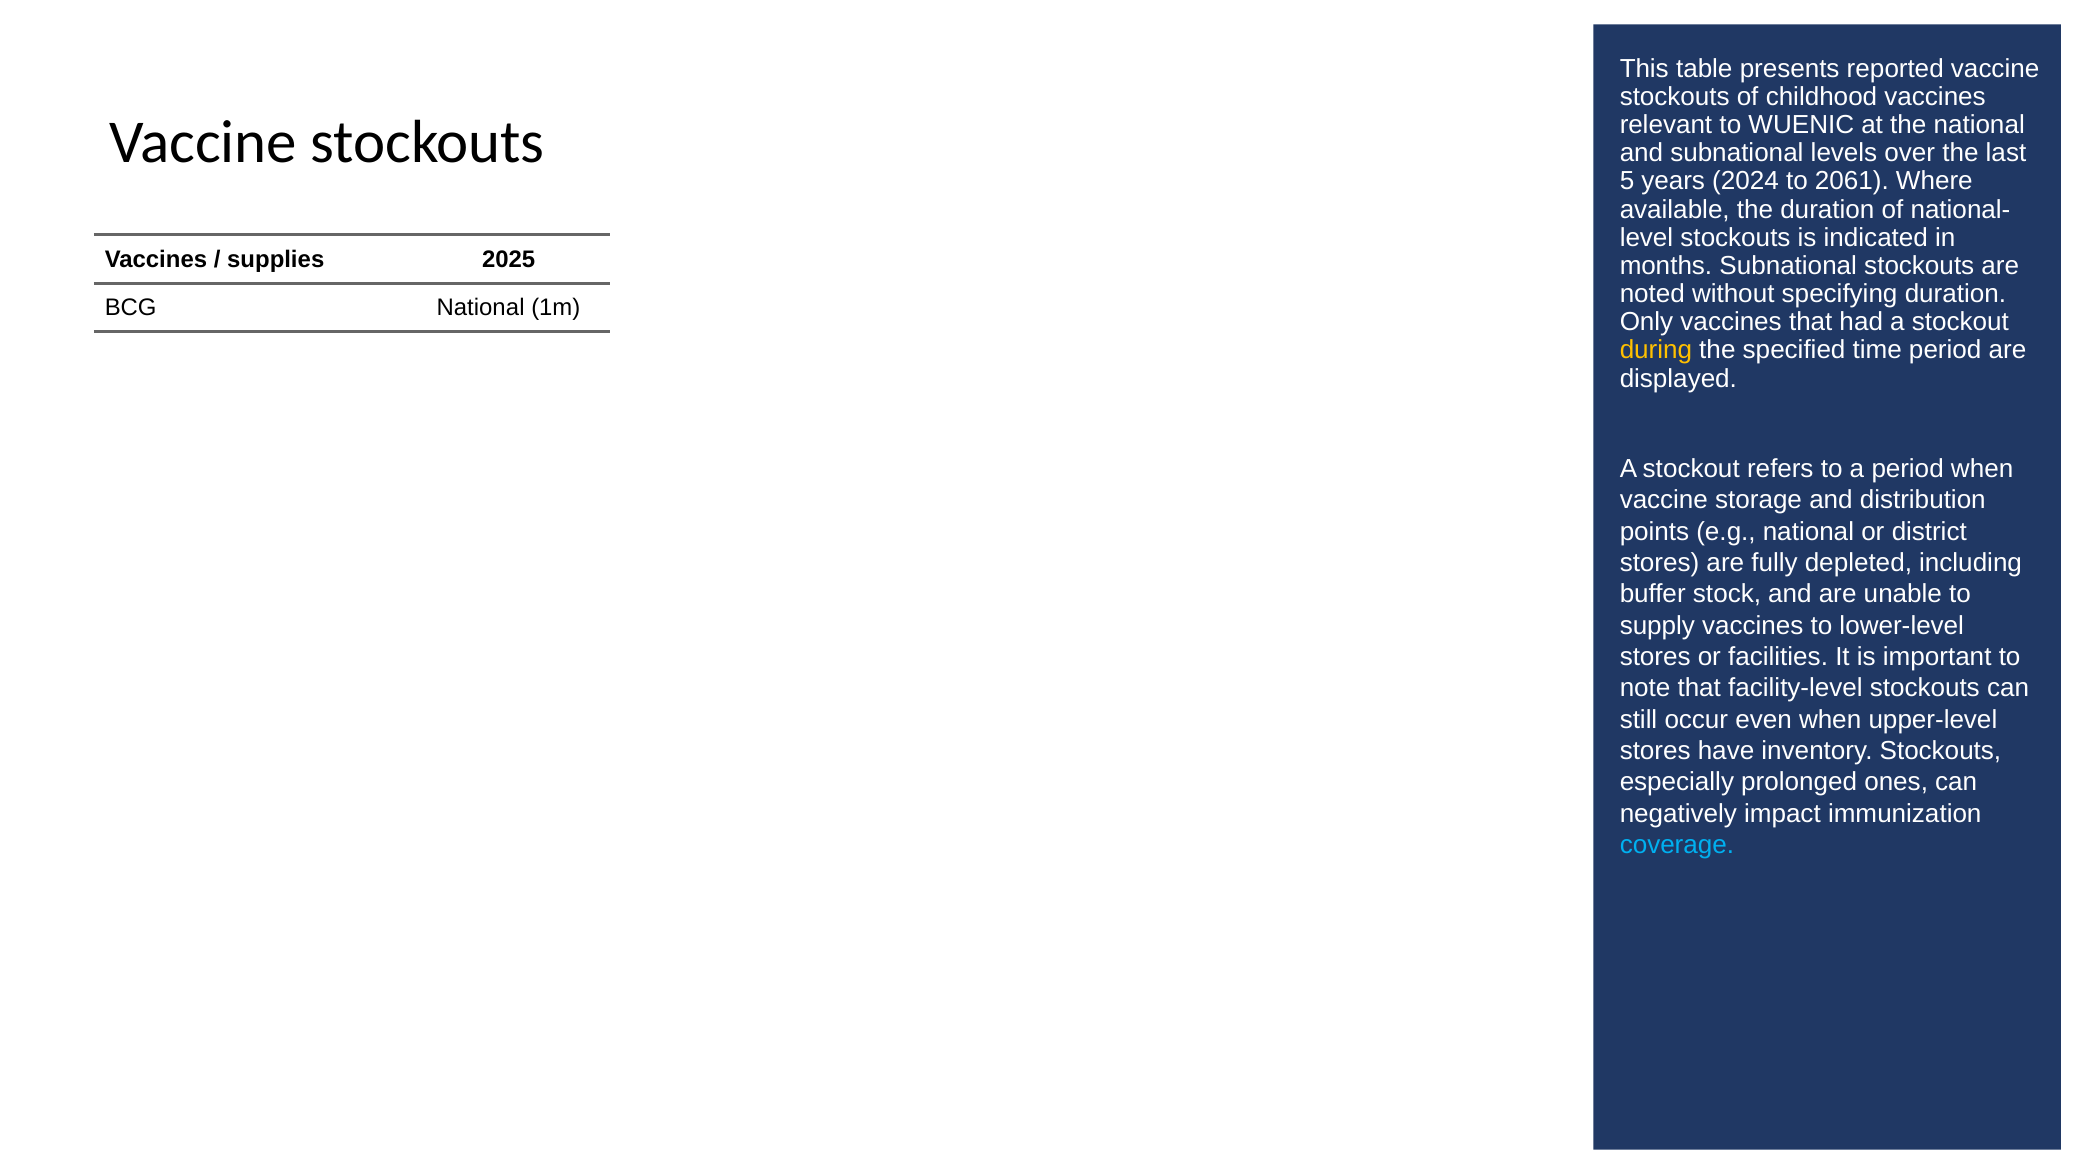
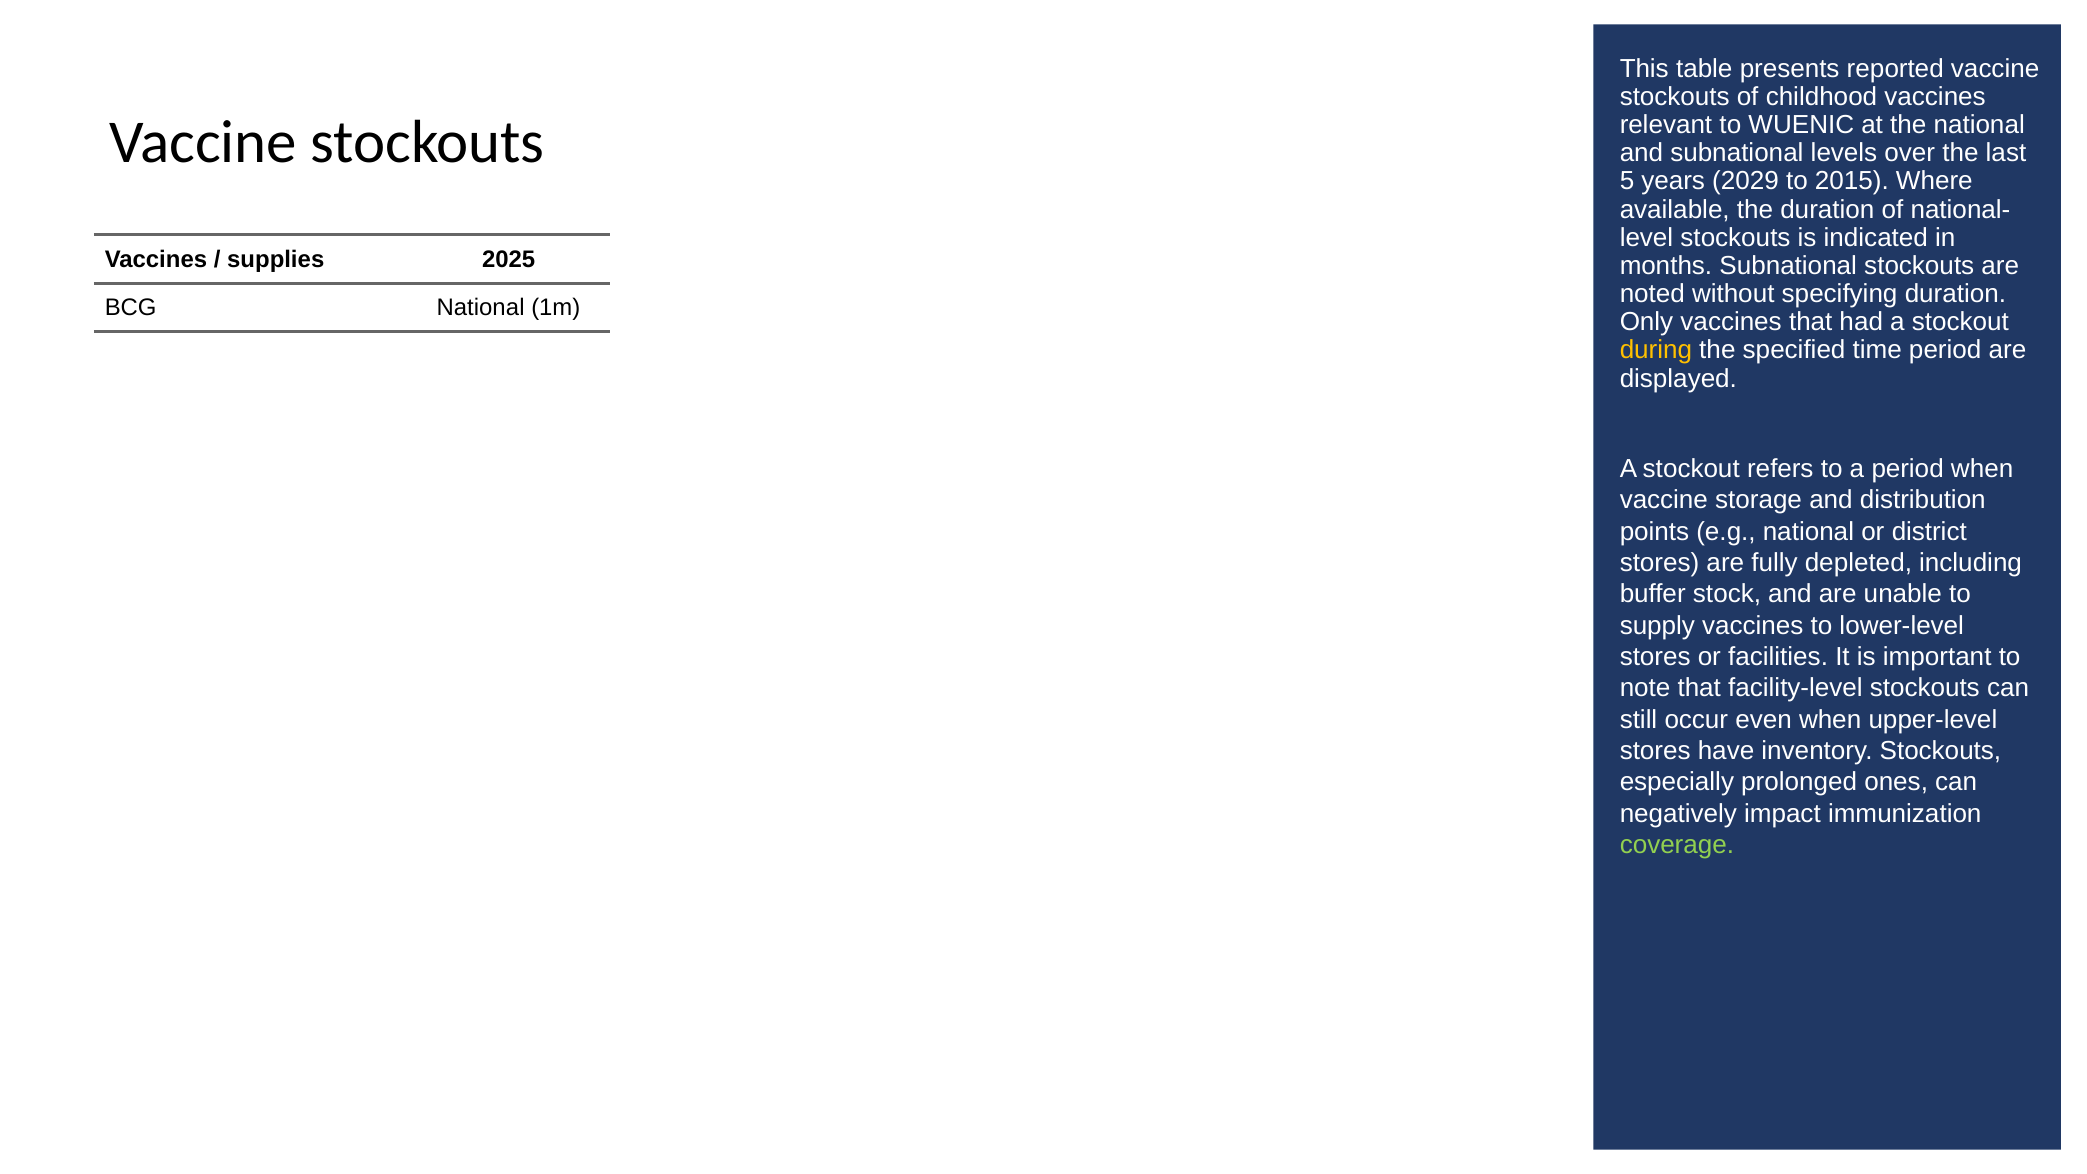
2024: 2024 -> 2029 (1746, 181)
2061: 2061 -> 2015 (1852, 181)
coverage colour: light blue -> light green (1677, 845)
